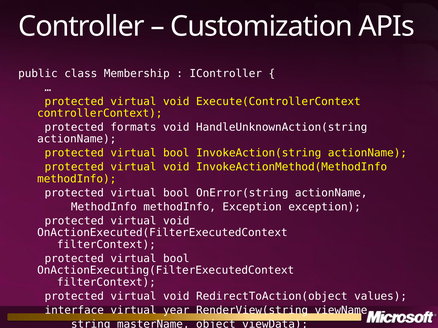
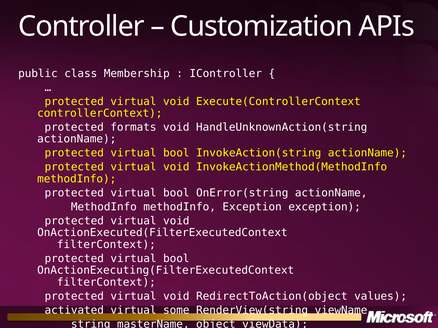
interface: interface -> activated (74, 311)
year: year -> some (176, 311)
